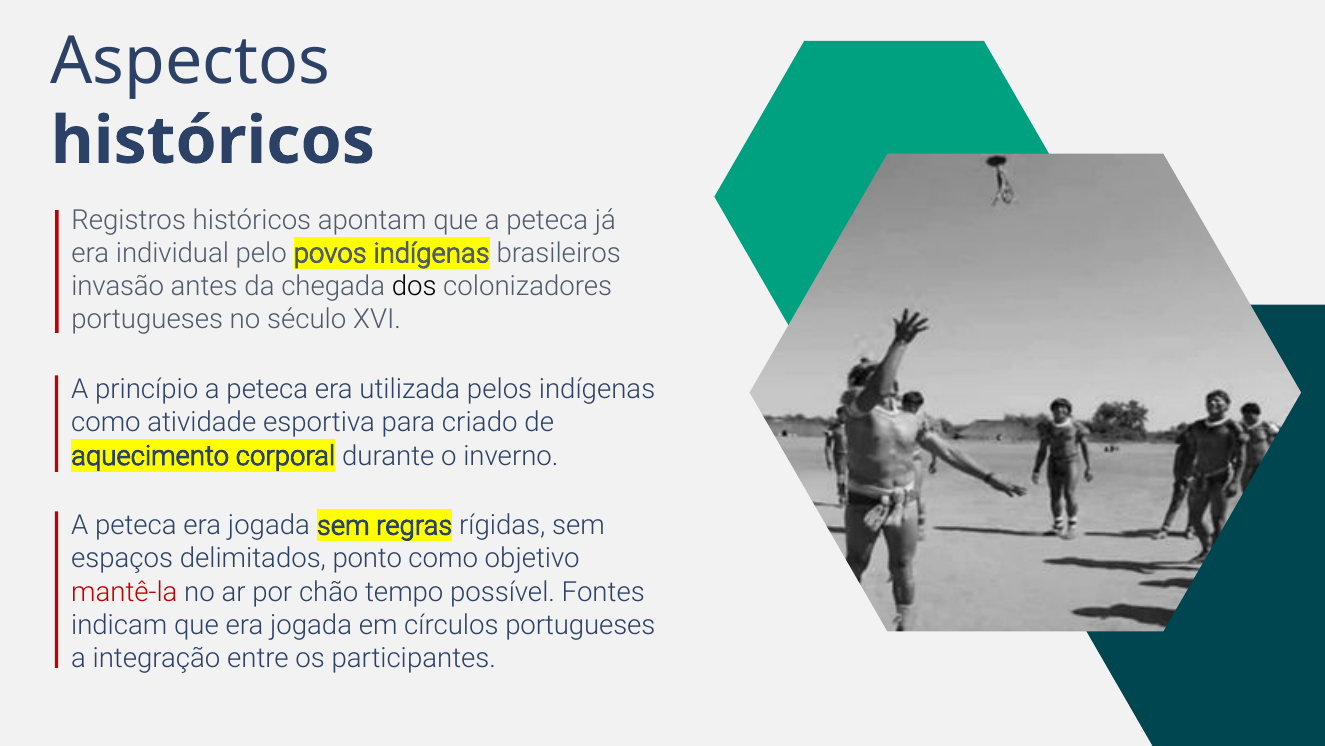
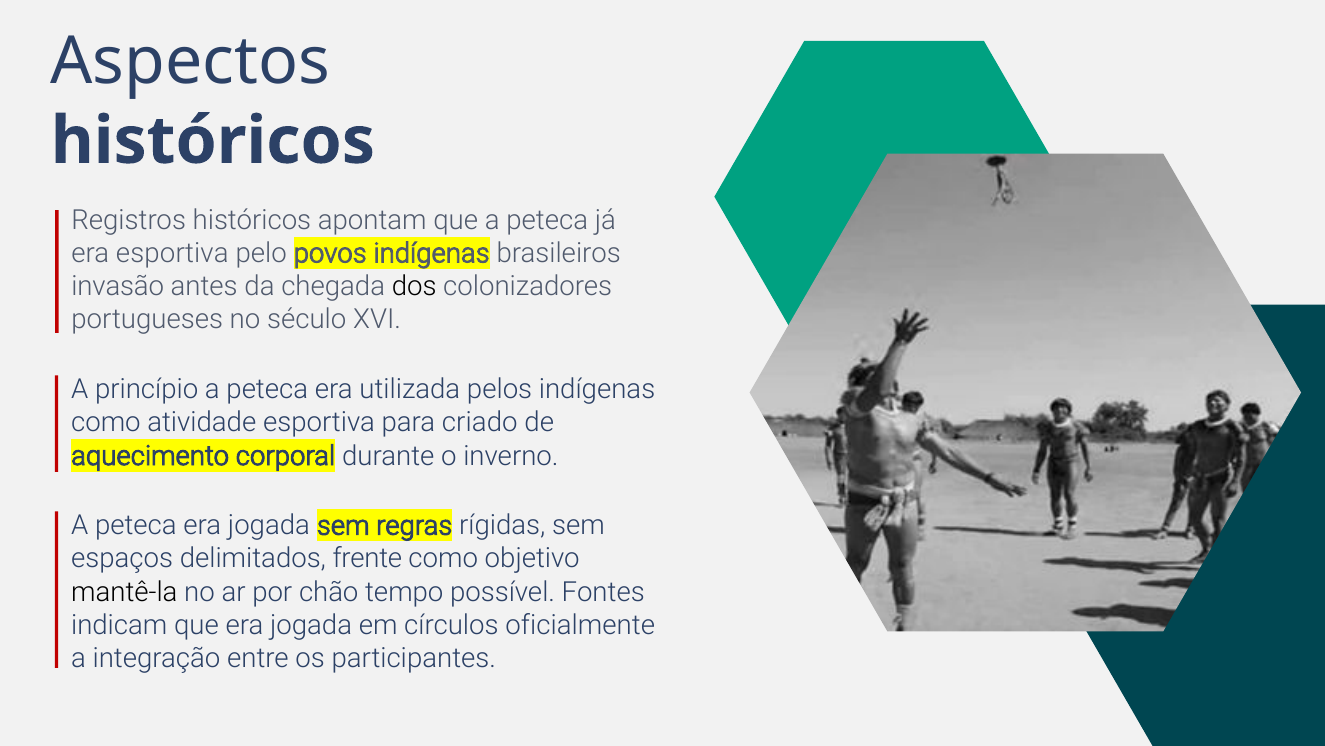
era individual: individual -> esportiva (172, 253)
ponto: ponto -> frente (367, 558)
mantê-la colour: red -> black (124, 591)
círculos portugueses: portugueses -> oficialmente (580, 625)
